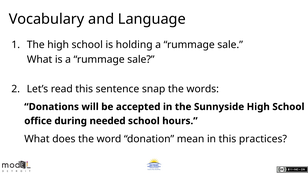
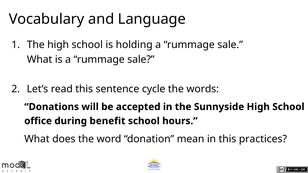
snap: snap -> cycle (154, 89)
needed: needed -> benefit (107, 121)
